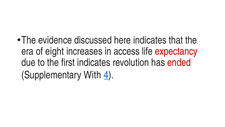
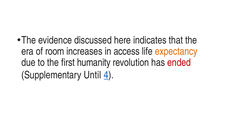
eight: eight -> room (55, 51)
expectancy colour: red -> orange (176, 51)
first indicates: indicates -> humanity (94, 62)
With: With -> Until (92, 75)
